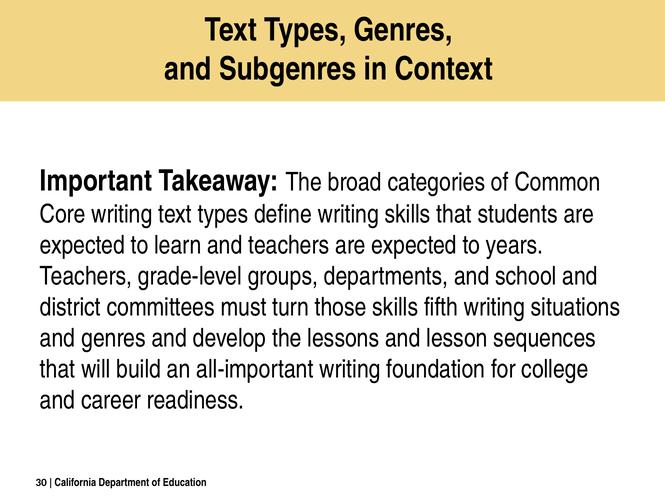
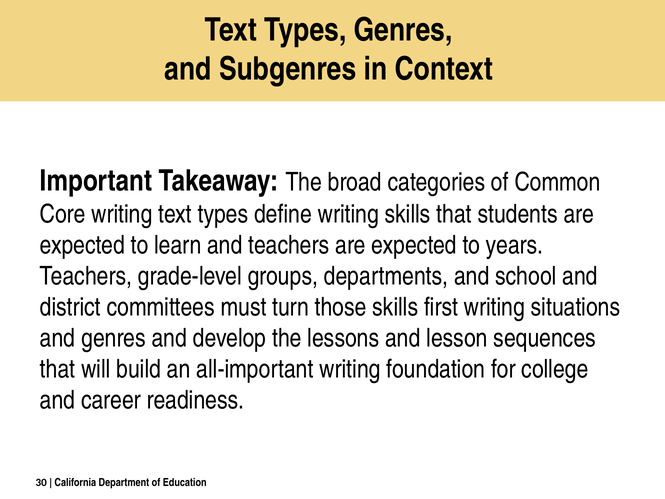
fifth: fifth -> first (441, 307)
